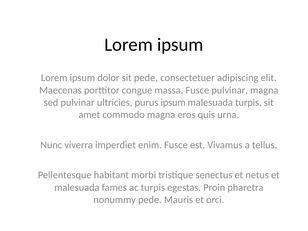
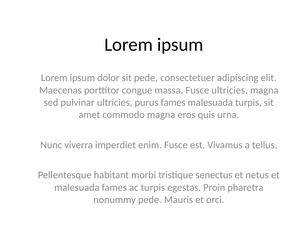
Fusce pulvinar: pulvinar -> ultricies (230, 90)
purus ipsum: ipsum -> fames (173, 102)
